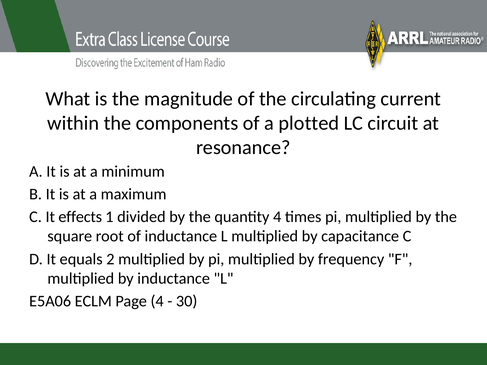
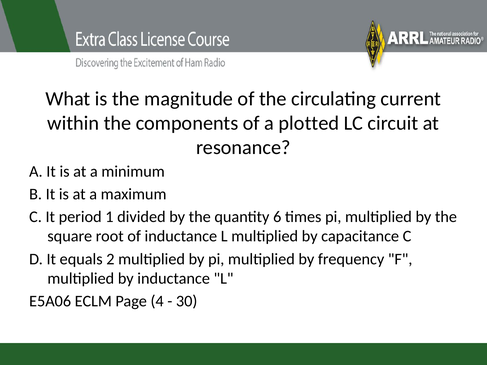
effects: effects -> period (80, 217)
quantity 4: 4 -> 6 (277, 217)
